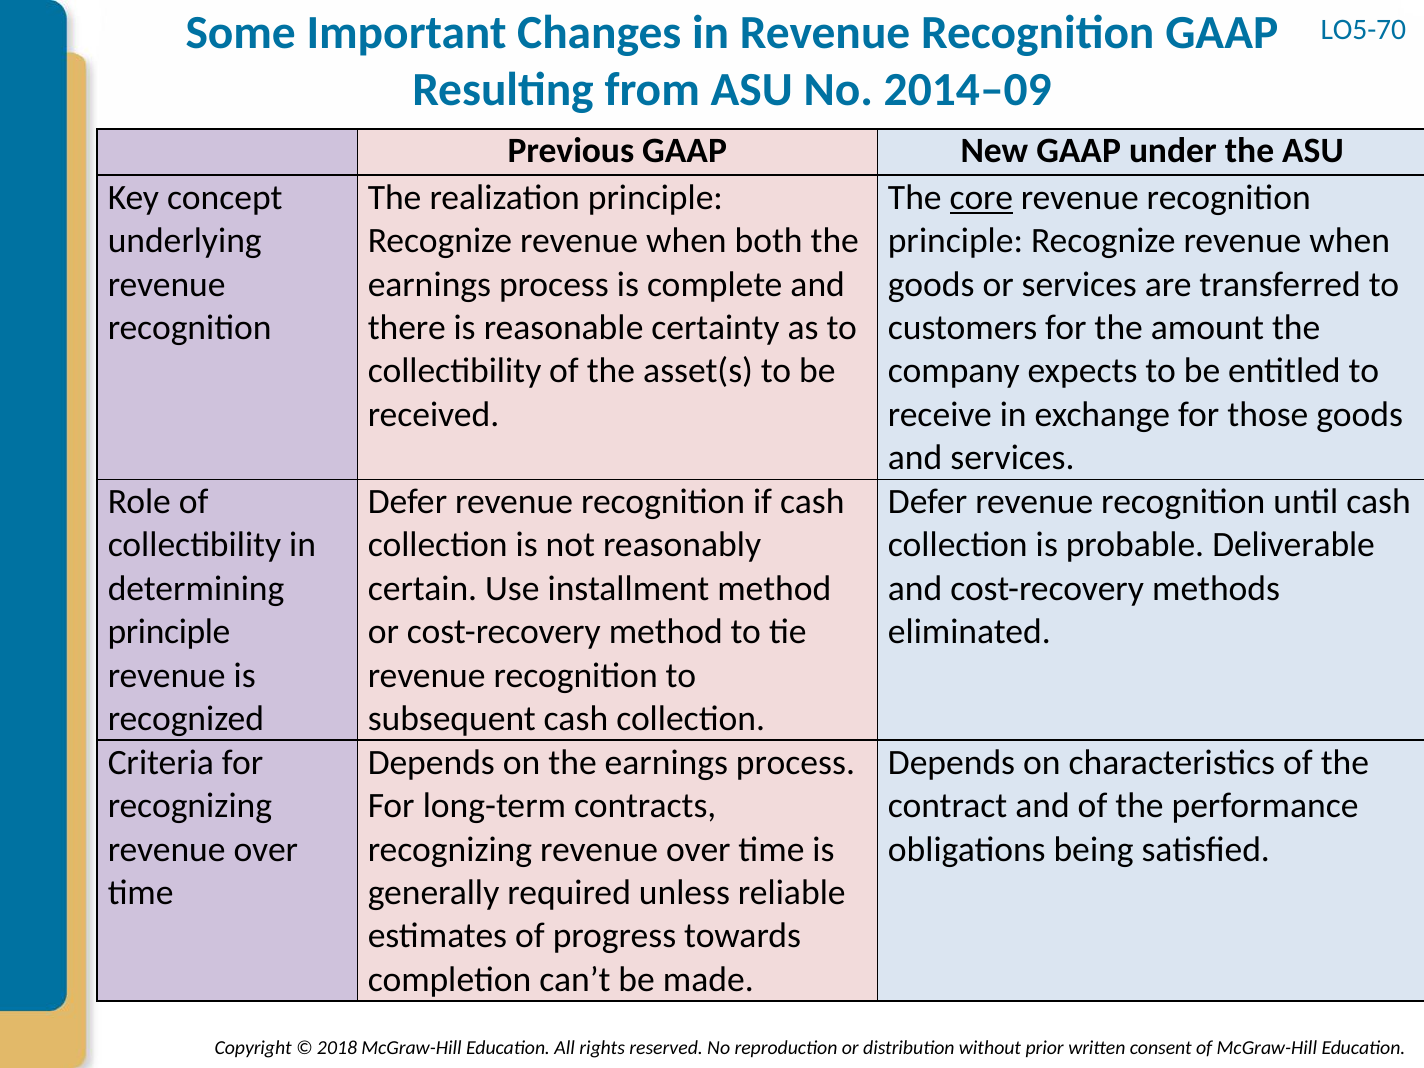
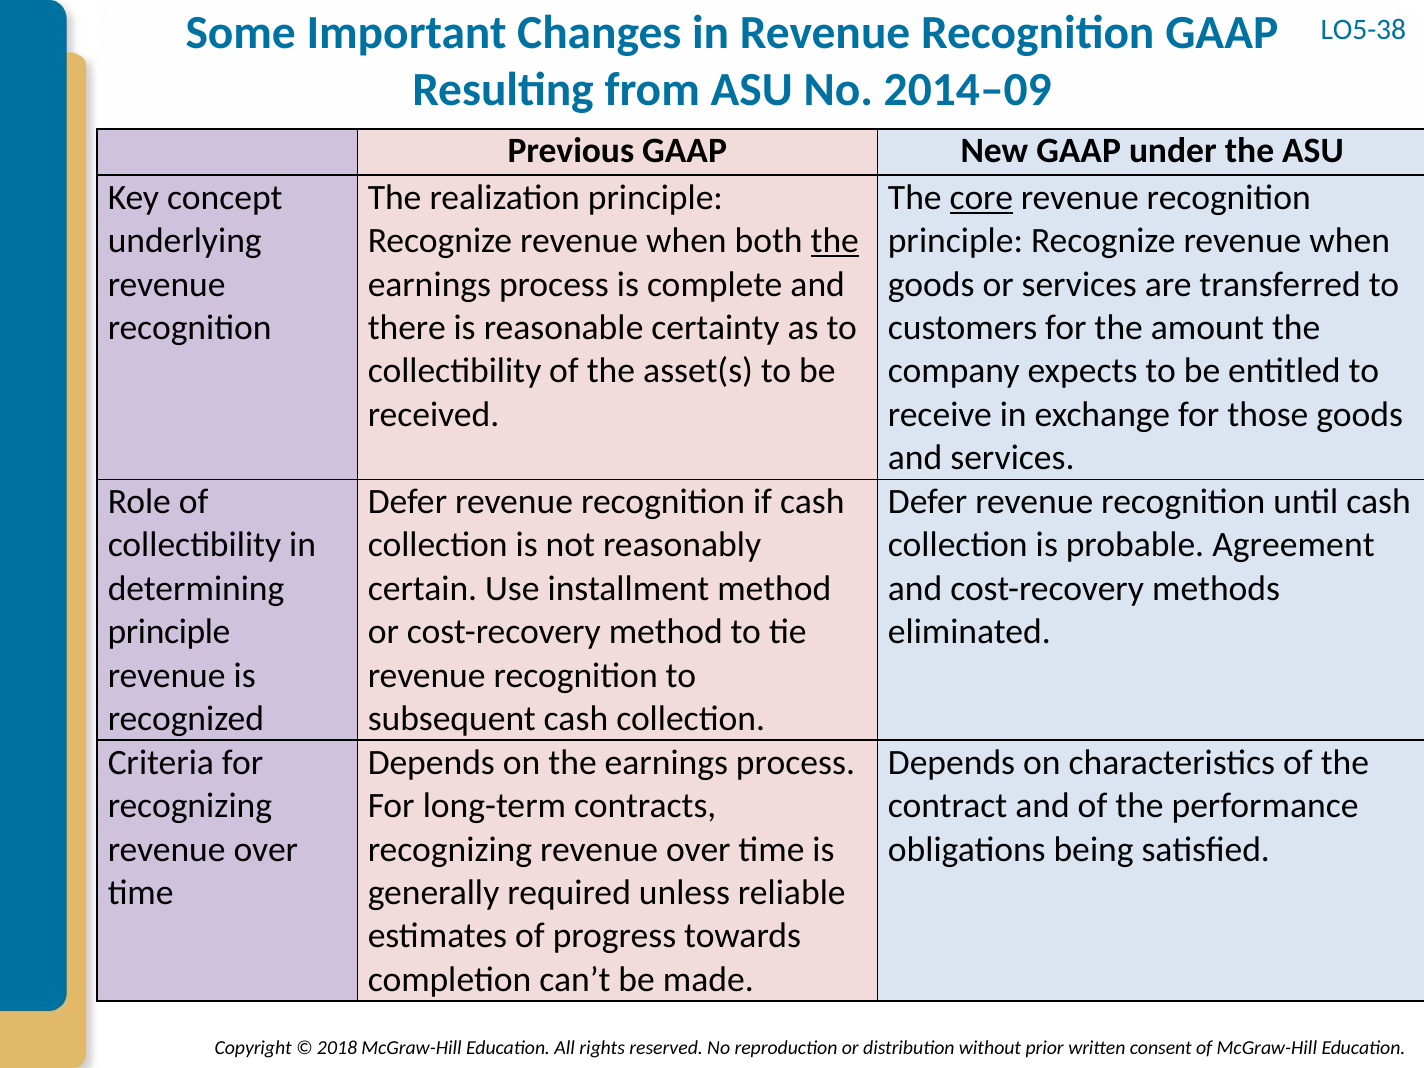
LO5-70: LO5-70 -> LO5-38 (1363, 30)
the underline: none -> present (835, 241)
Deliverable: Deliverable -> Agreement (1293, 545)
